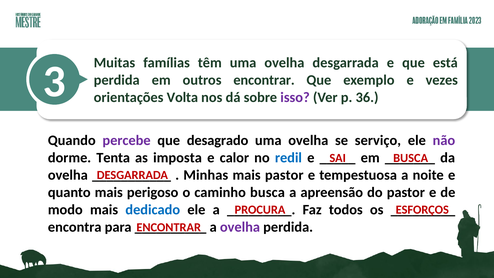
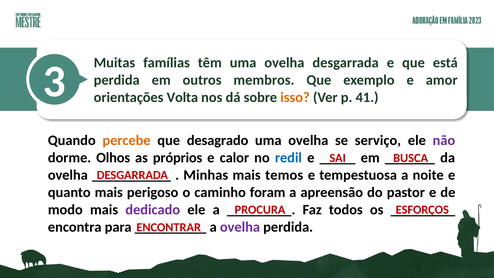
outros encontrar: encontrar -> membros (264, 80)
vezes: vezes -> amor (442, 80)
isso colour: purple -> orange (295, 97)
36: 36 -> 41 (367, 97)
percebe colour: purple -> orange (127, 140)
Tenta: Tenta -> Olhos (113, 158)
imposta: imposta -> próprios (178, 158)
mais pastor: pastor -> temos (284, 175)
caminho busca: busca -> foram (268, 192)
dedicado colour: blue -> purple (153, 210)
